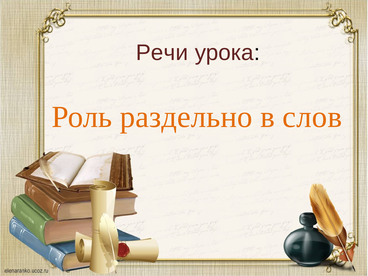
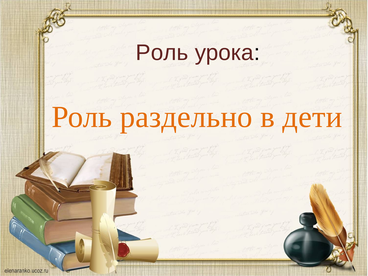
Речи: Речи -> Роль (162, 53)
слов: слов -> дети (312, 117)
